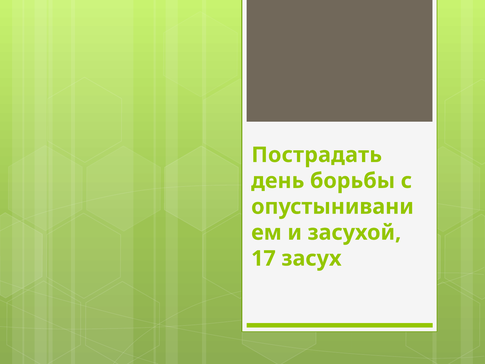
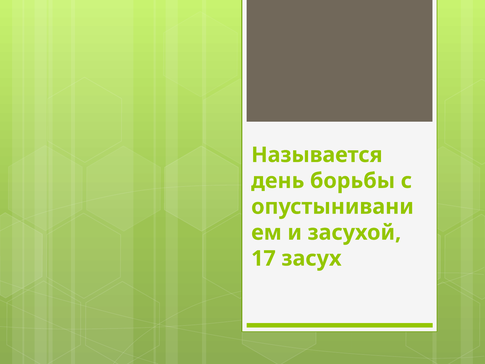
Пострадать: Пострадать -> Называется (317, 155)
